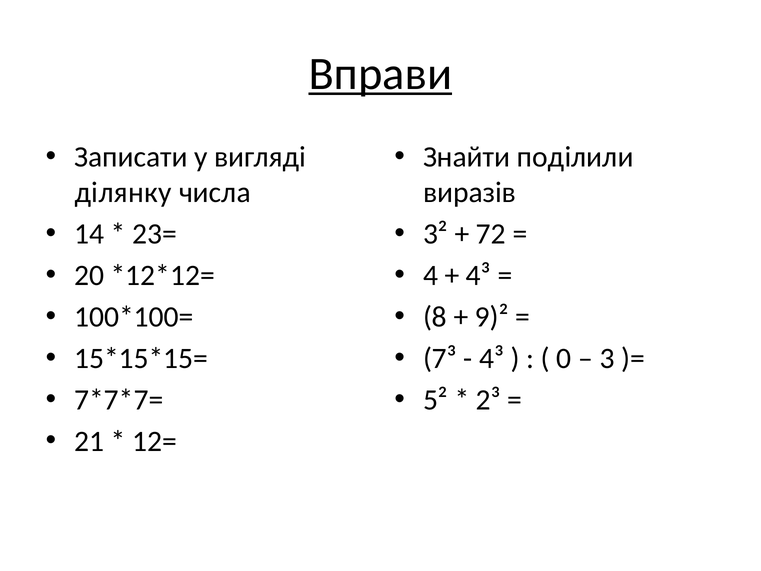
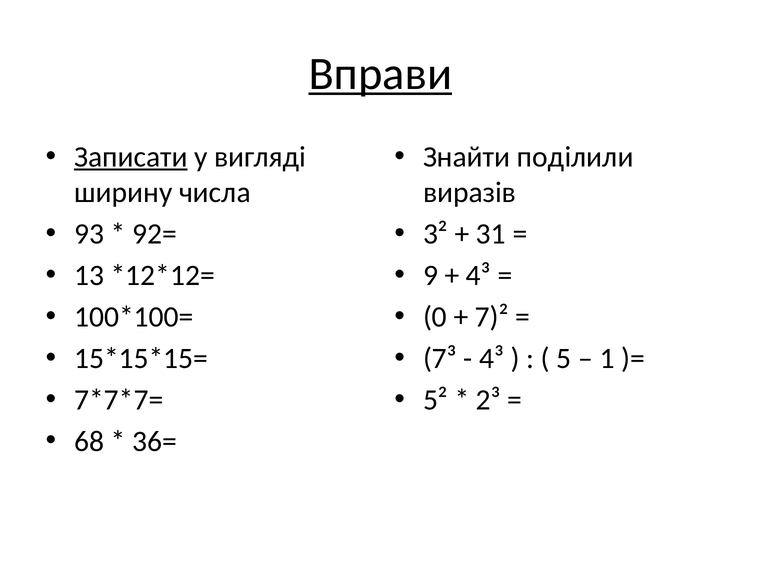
Записати underline: none -> present (131, 157)
ділянку: ділянку -> ширину (123, 192)
14: 14 -> 93 (89, 234)
23=: 23= -> 92= (155, 234)
72: 72 -> 31 (491, 234)
20: 20 -> 13 (89, 275)
4: 4 -> 9 (431, 275)
8: 8 -> 0 (435, 317)
9)²: 9)² -> 7)² (492, 317)
0: 0 -> 5 (564, 358)
3: 3 -> 1 (607, 358)
21: 21 -> 68 (89, 441)
12=: 12= -> 36= (155, 441)
